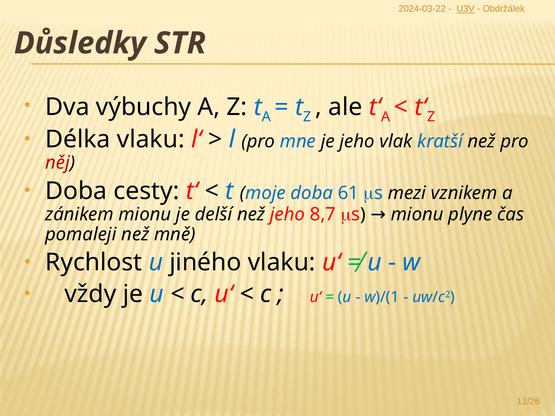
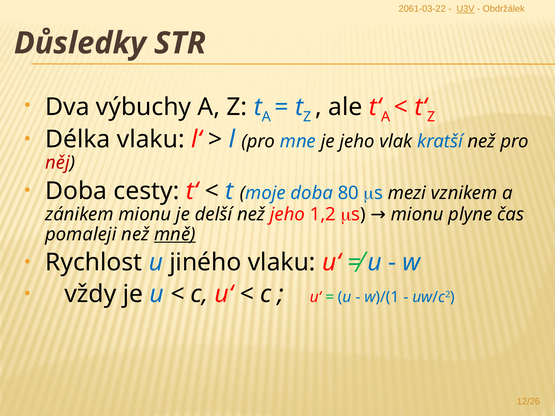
2024-03-22: 2024-03-22 -> 2061-03-22 (422, 9)
61: 61 -> 80 (348, 193)
8,7: 8,7 -> 1,2 (323, 214)
mně underline: none -> present (175, 234)
